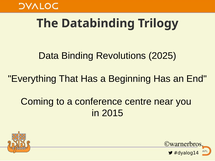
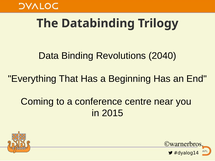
2025: 2025 -> 2040 (162, 56)
